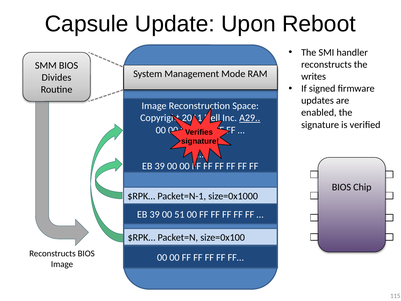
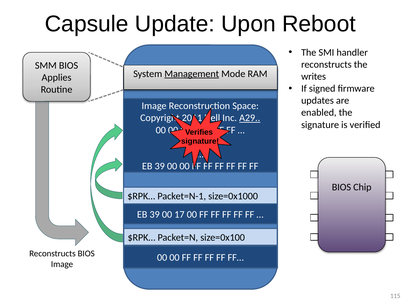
Management underline: none -> present (192, 74)
Divides: Divides -> Applies (57, 77)
51: 51 -> 17 (179, 214)
